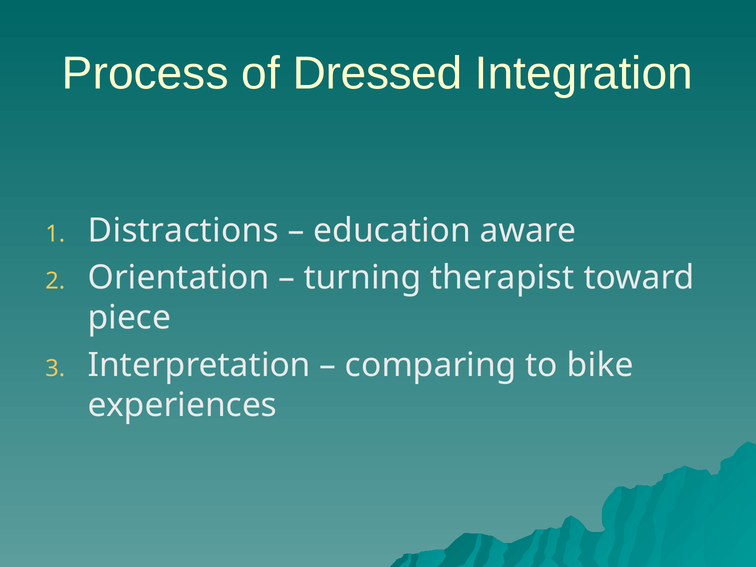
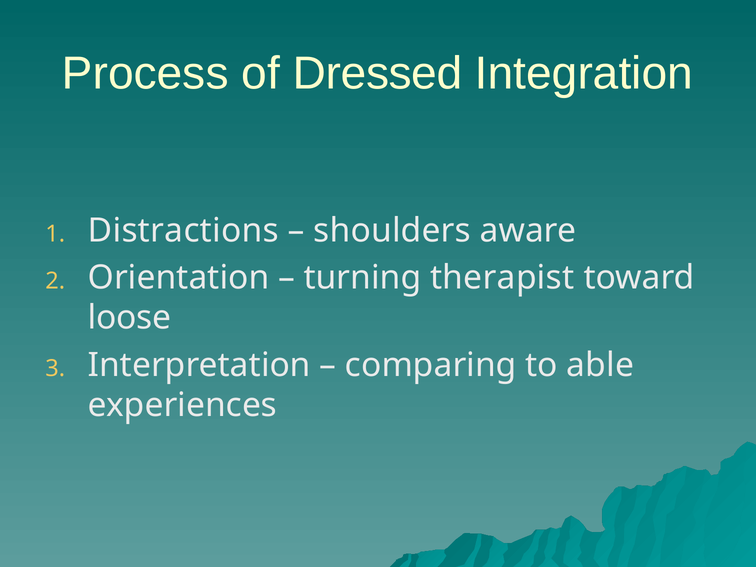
education: education -> shoulders (392, 230)
piece: piece -> loose (130, 318)
bike: bike -> able (600, 365)
